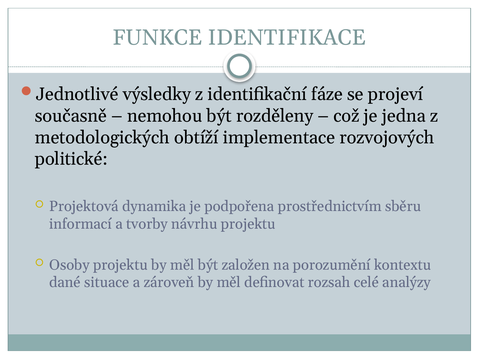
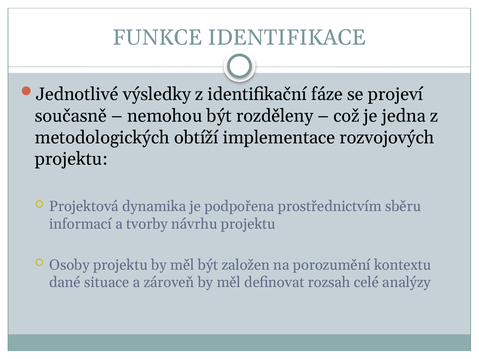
politické: politické -> projektu (71, 159)
